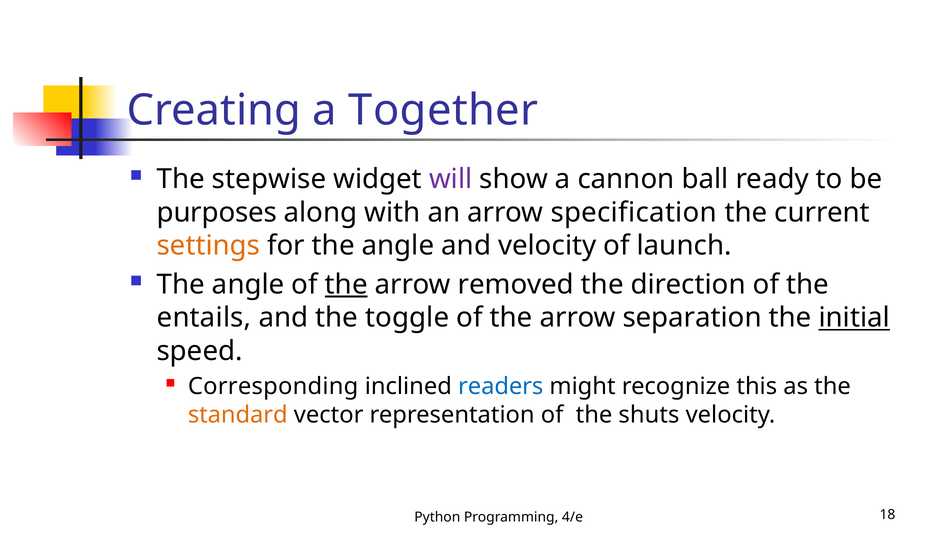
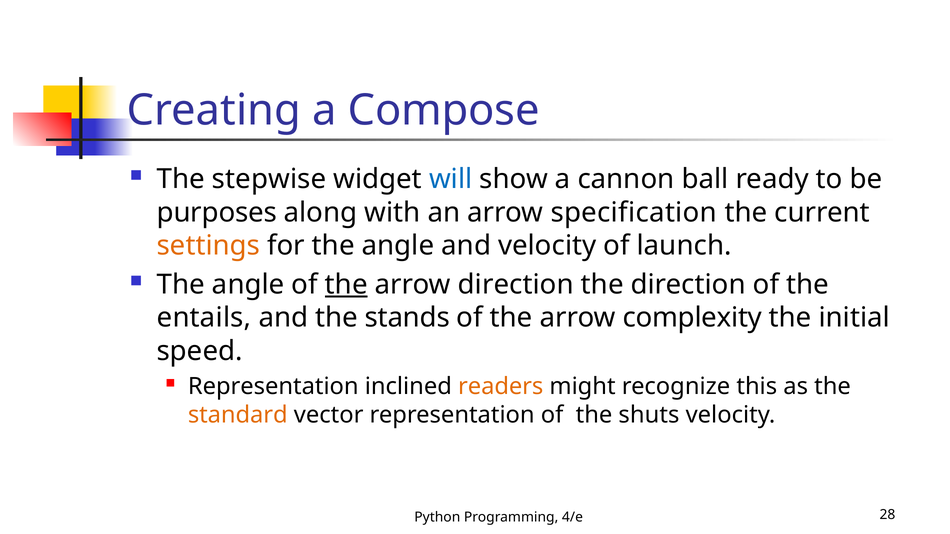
Together: Together -> Compose (444, 111)
will colour: purple -> blue (451, 179)
arrow removed: removed -> direction (516, 285)
toggle: toggle -> stands (407, 318)
separation: separation -> complexity (692, 318)
initial underline: present -> none (854, 318)
Corresponding: Corresponding -> Representation (273, 387)
readers colour: blue -> orange (501, 387)
18: 18 -> 28 (887, 515)
